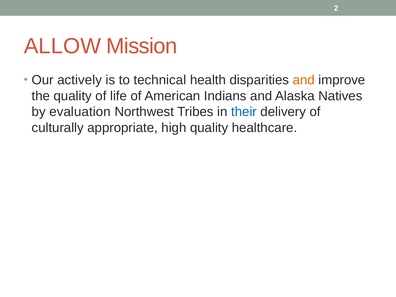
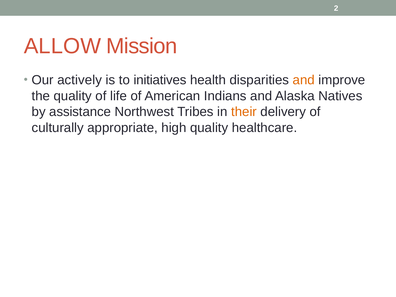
technical: technical -> initiatives (160, 80)
evaluation: evaluation -> assistance (80, 112)
their colour: blue -> orange (244, 112)
